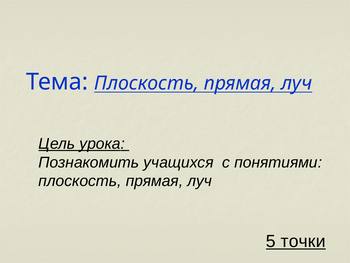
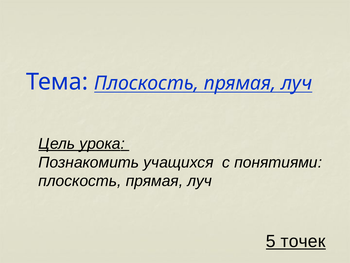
точки: точки -> точек (303, 241)
